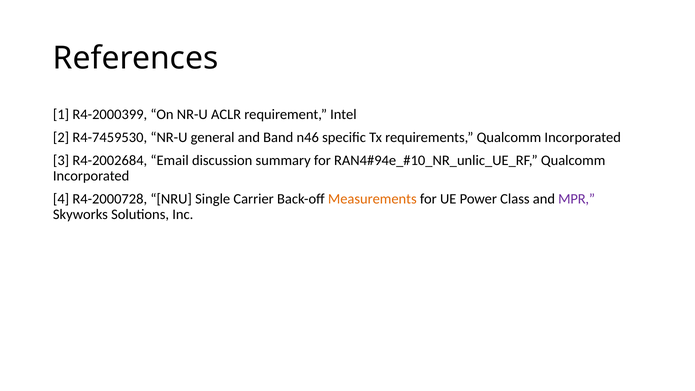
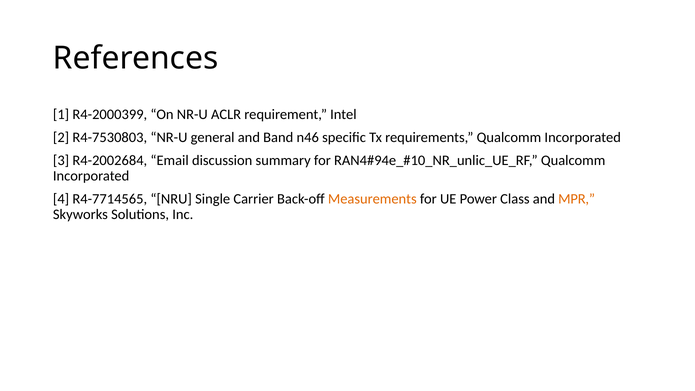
R4-7459530: R4-7459530 -> R4-7530803 (110, 137)
R4-2000728: R4-2000728 -> R4-7714565 (110, 199)
MPR colour: purple -> orange (577, 199)
